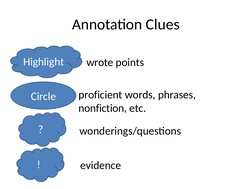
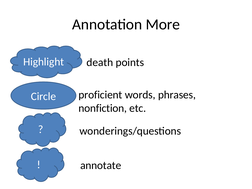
Clues: Clues -> More (163, 24)
wrote: wrote -> death (100, 62)
evidence: evidence -> annotate (101, 165)
